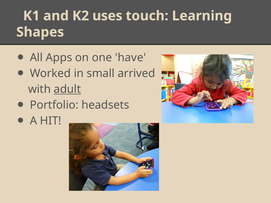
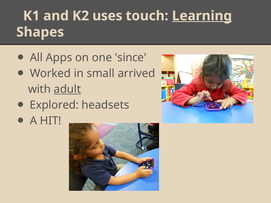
Learning underline: none -> present (202, 16)
have: have -> since (131, 58)
Portfolio: Portfolio -> Explored (54, 105)
